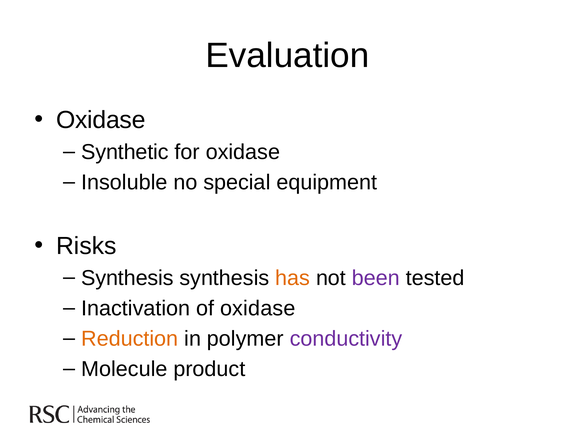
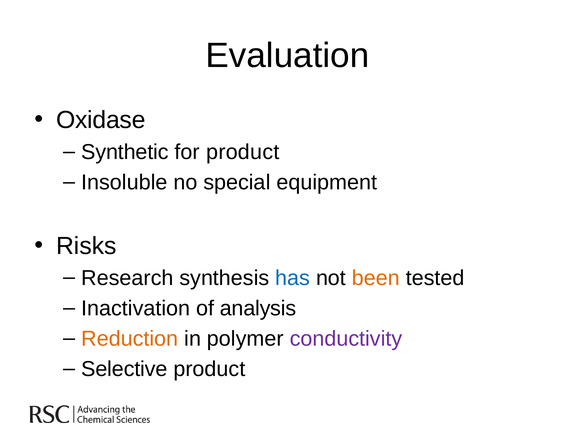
for oxidase: oxidase -> product (243, 152)
Synthesis: Synthesis -> Research (127, 278)
has colour: orange -> blue (293, 278)
been colour: purple -> orange (376, 278)
of oxidase: oxidase -> analysis (258, 309)
Molecule: Molecule -> Selective (124, 369)
